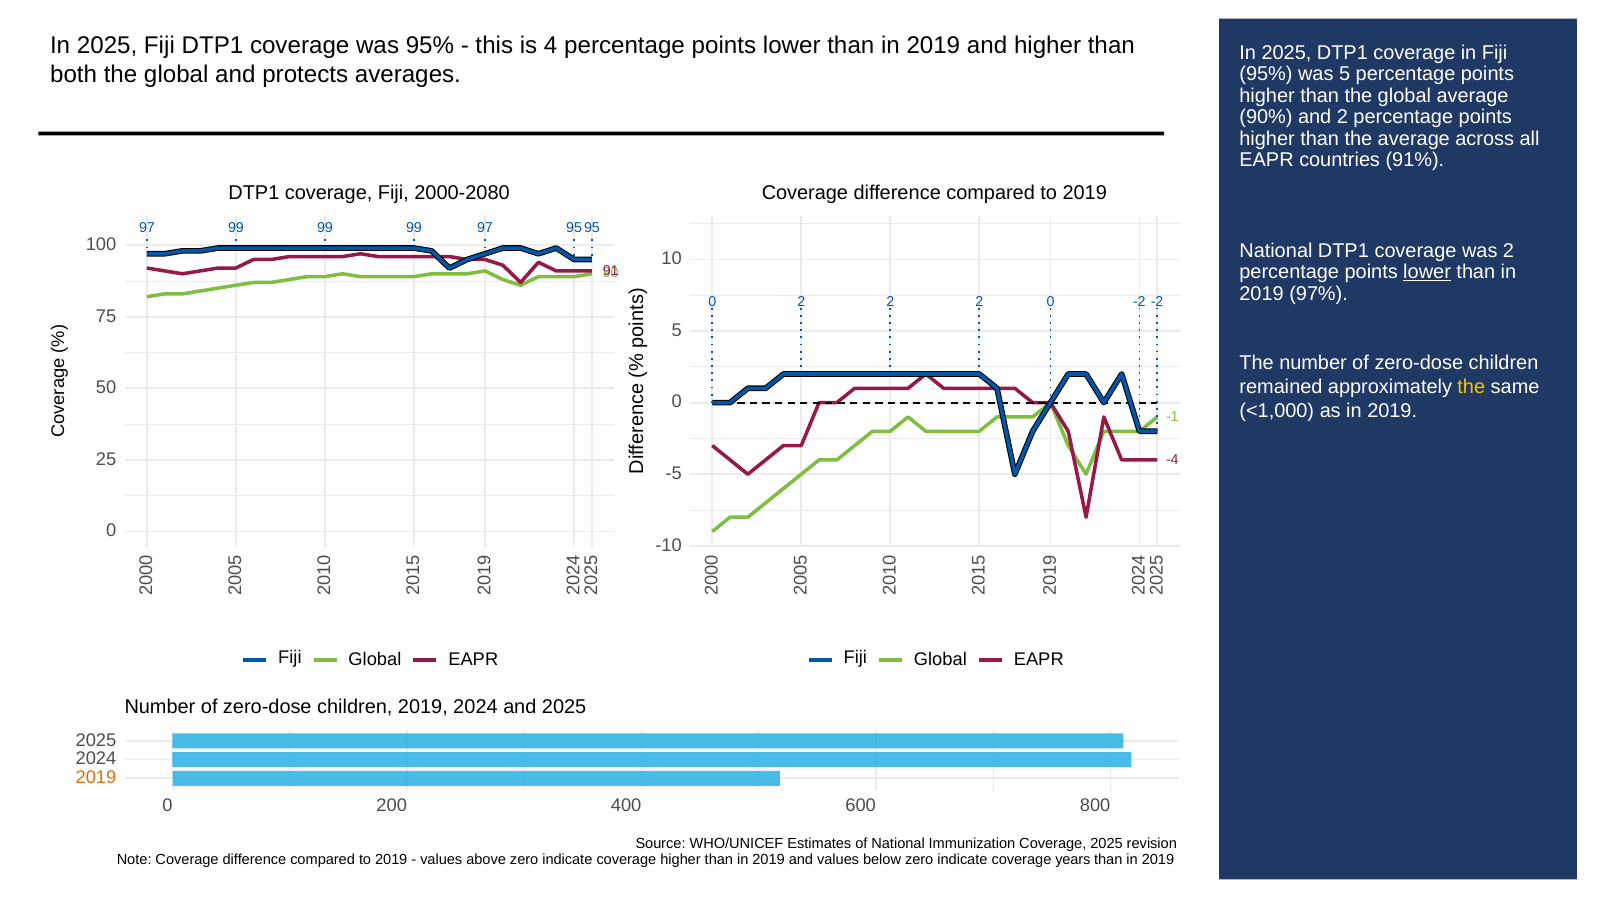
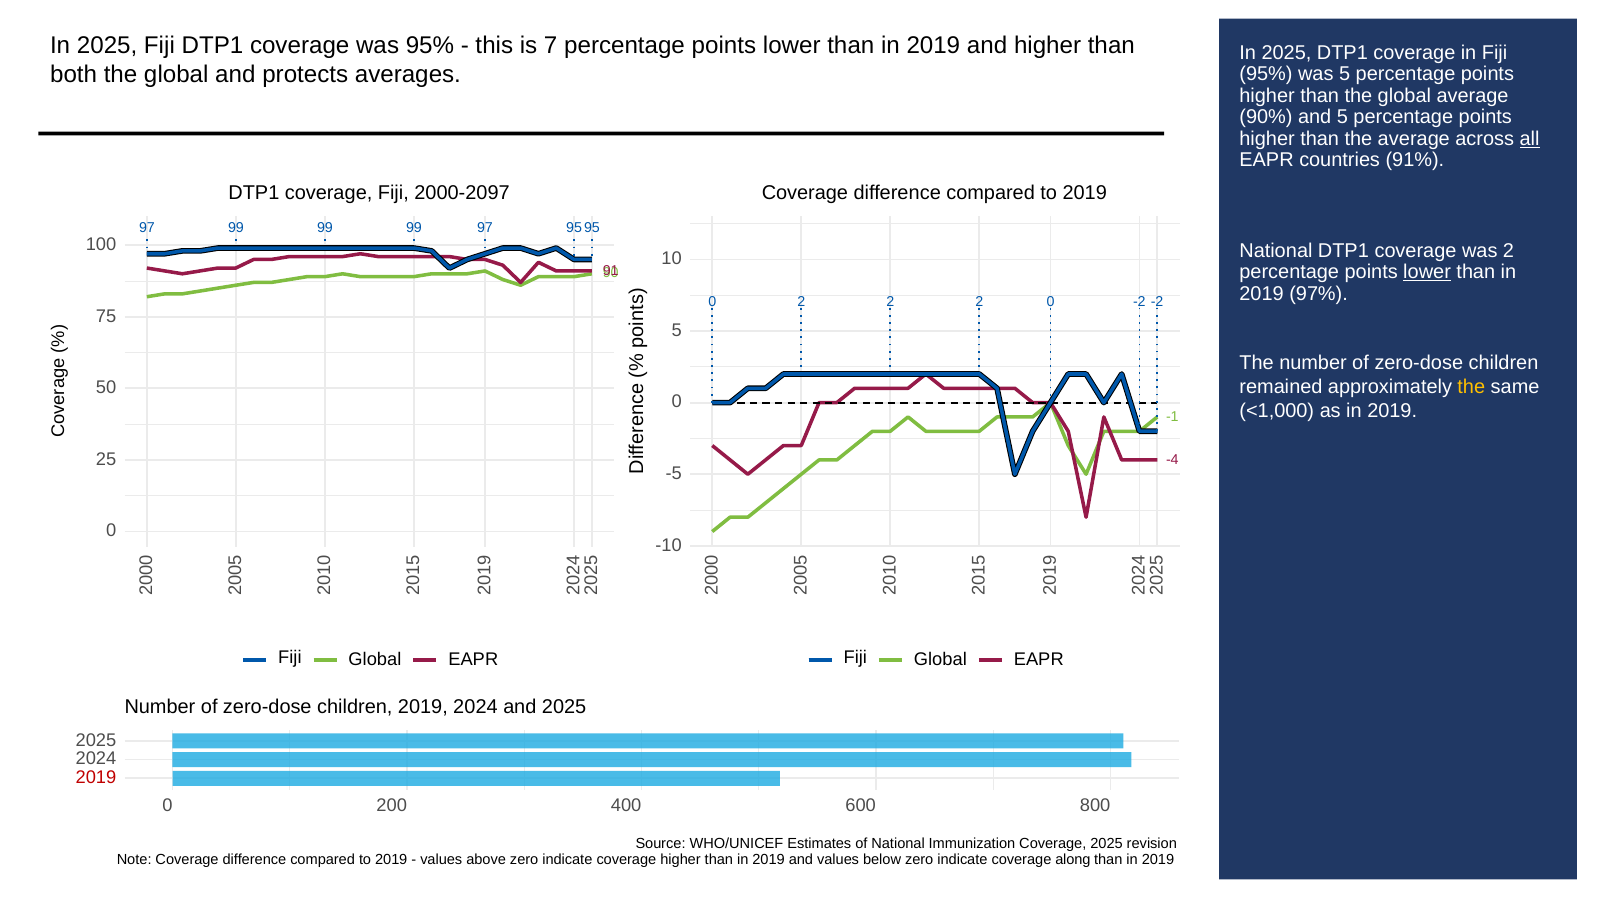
is 4: 4 -> 7 (551, 46)
and 2: 2 -> 5 (1342, 117)
all underline: none -> present (1530, 139)
2000-2080: 2000-2080 -> 2000-2097 (462, 193)
2019 colour: orange -> red (96, 778)
years: years -> along (1073, 860)
